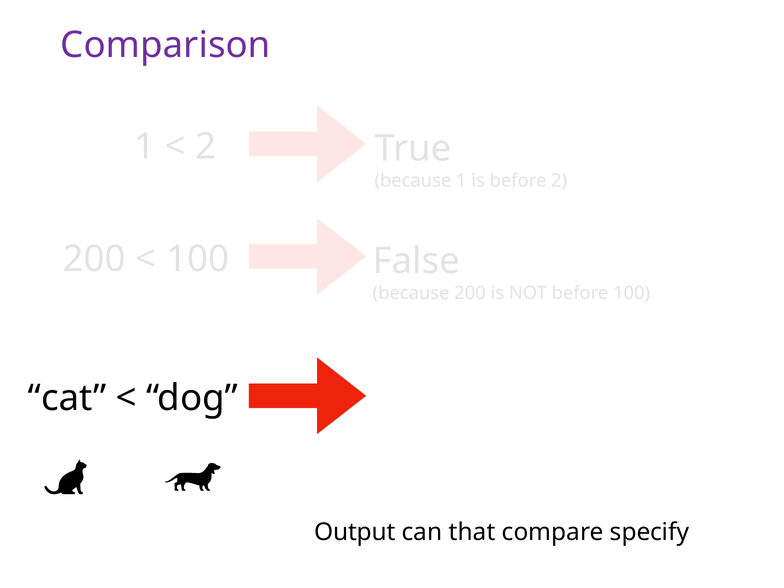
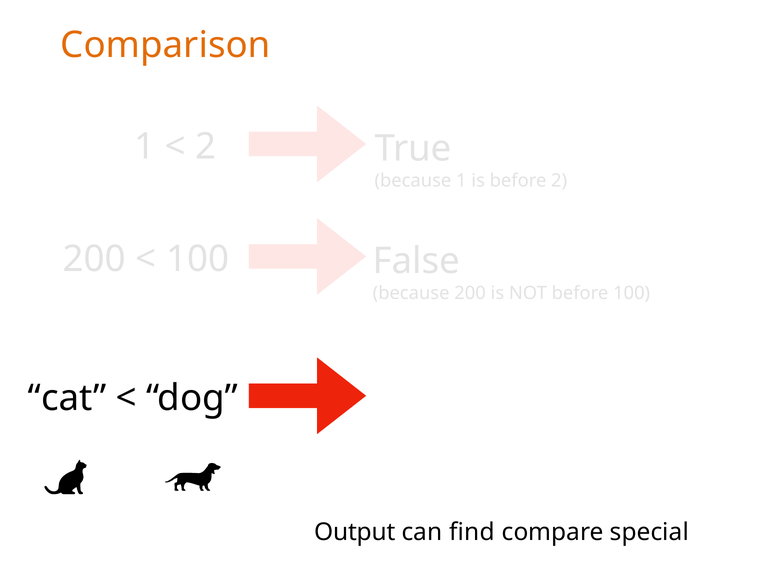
Comparison colour: purple -> orange (166, 45)
that: that -> find (472, 532)
specify: specify -> special (649, 532)
